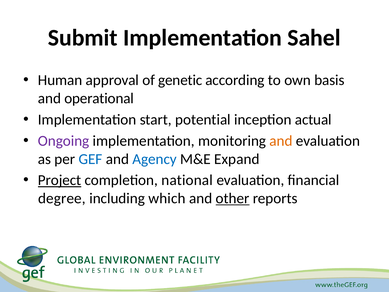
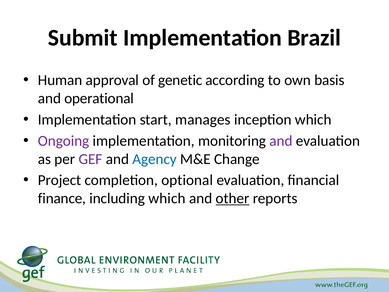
Sahel: Sahel -> Brazil (314, 38)
potential: potential -> manages (203, 120)
inception actual: actual -> which (313, 120)
and colour: orange -> purple (281, 141)
GEF colour: blue -> purple (90, 159)
Expand: Expand -> Change (237, 159)
Project underline: present -> none (60, 180)
national: national -> optional (187, 180)
degree: degree -> finance (62, 198)
